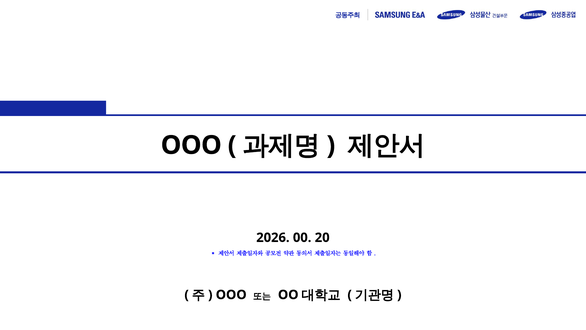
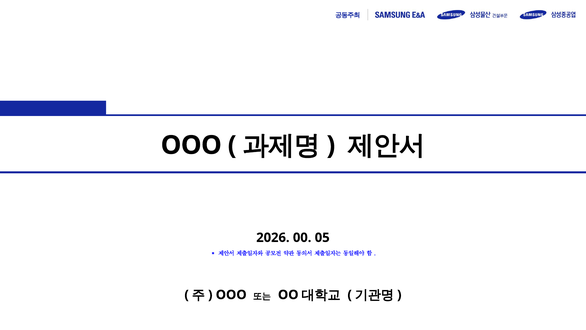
20: 20 -> 05 (322, 237)
